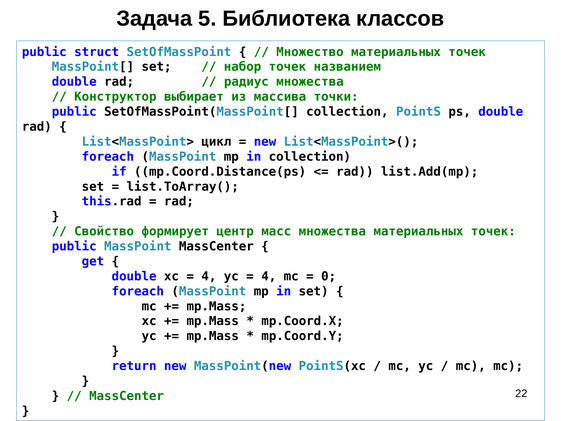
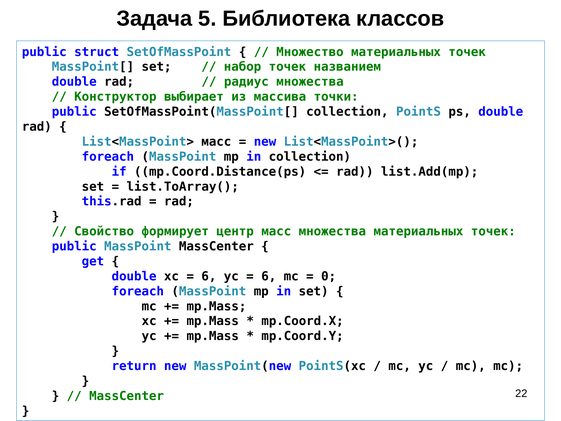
List<MassPoint> цикл: цикл -> масс (216, 142)
4: 4 -> 6 (209, 276)
4: 4 -> 6 (269, 276)
